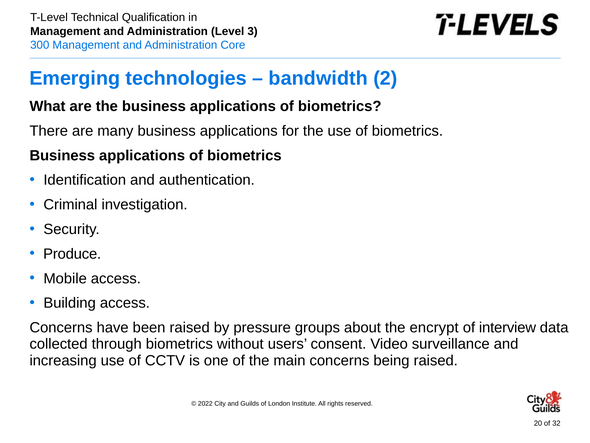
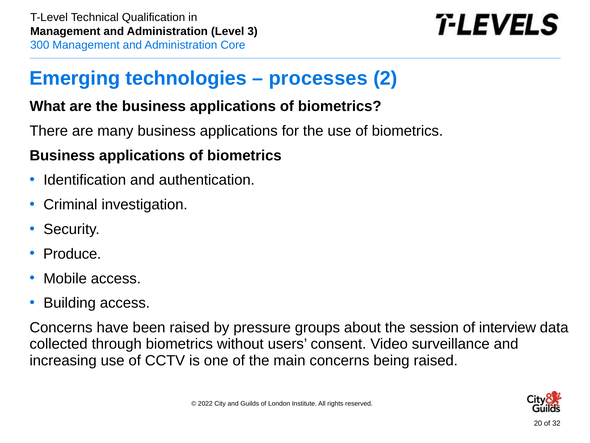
bandwidth: bandwidth -> processes (318, 78)
encrypt: encrypt -> session (434, 327)
